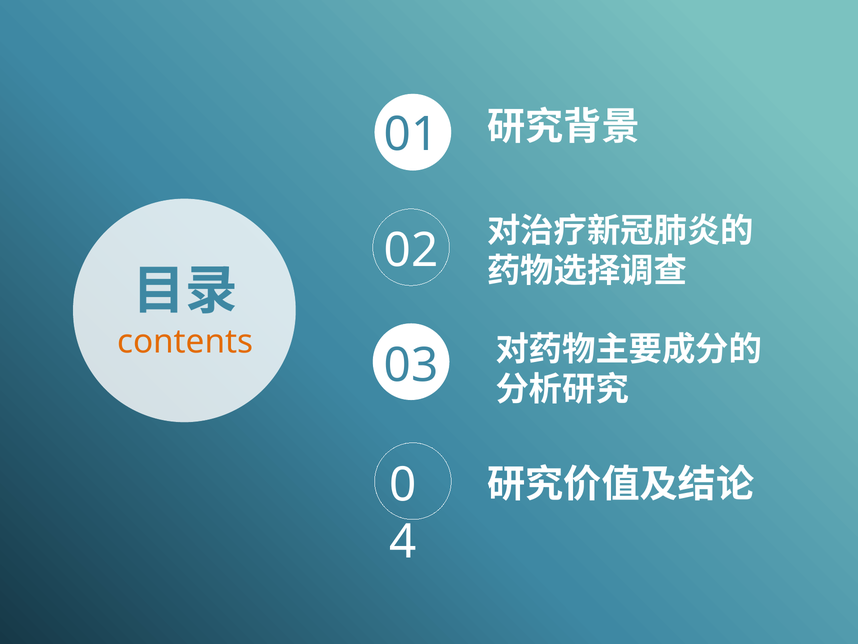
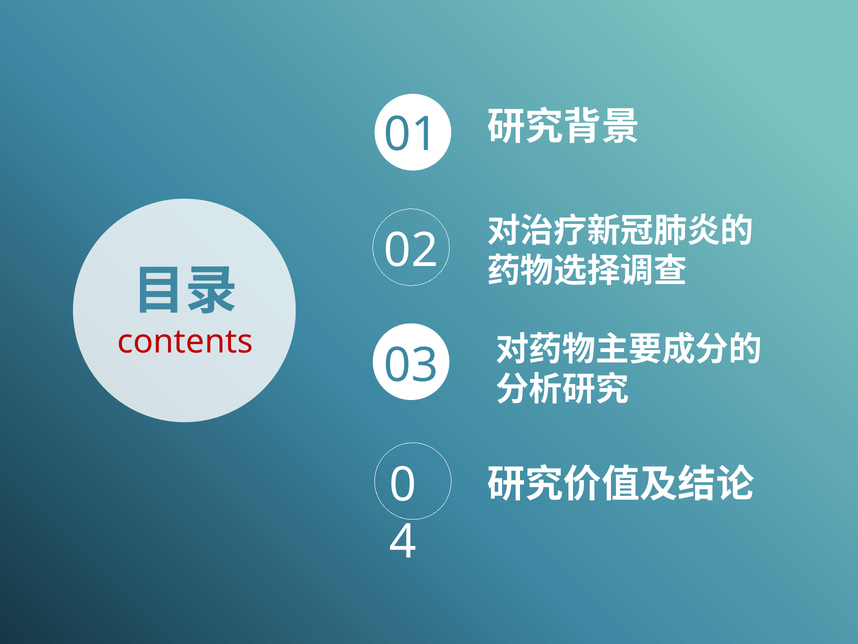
contents colour: orange -> red (185, 341)
